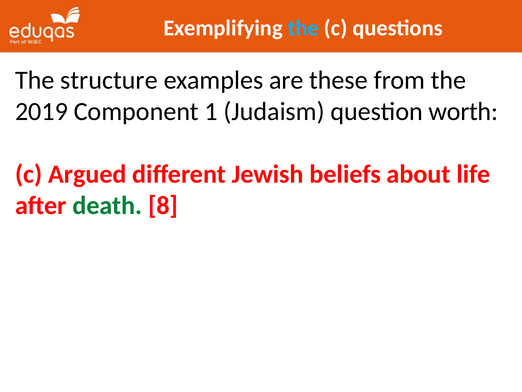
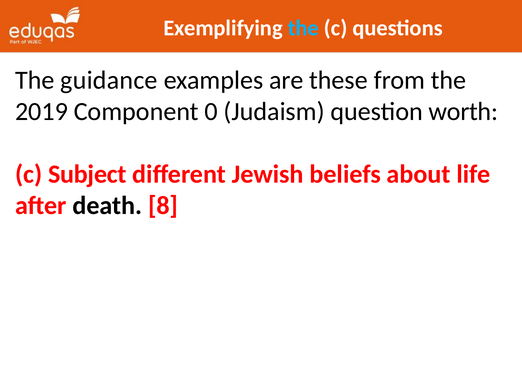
structure: structure -> guidance (109, 80)
1: 1 -> 0 (211, 111)
Argued: Argued -> Subject (87, 174)
death colour: green -> black (107, 205)
